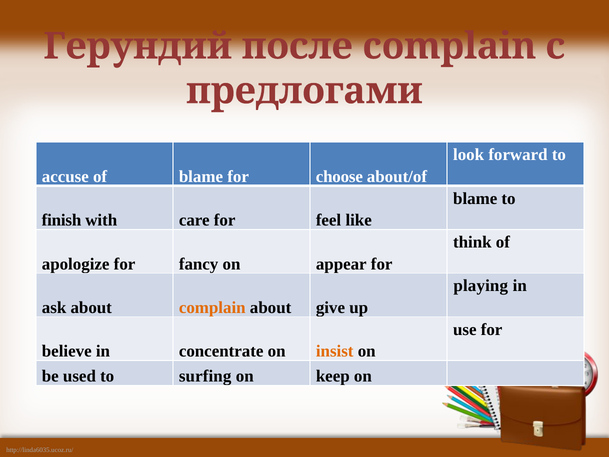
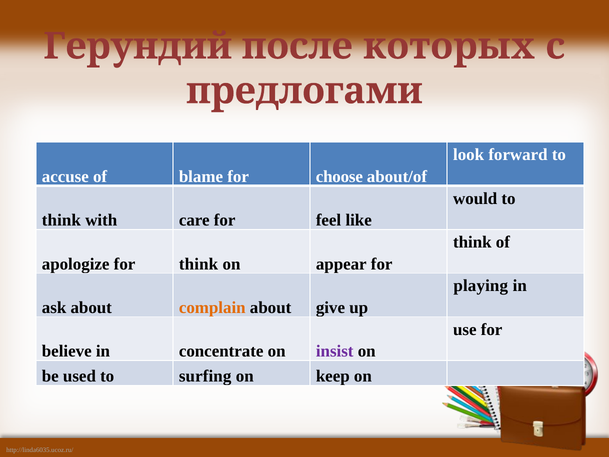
после complain: complain -> которых (449, 46)
blame: blame -> would (475, 198)
finish: finish -> think (61, 220)
apologize for fancy: fancy -> think (199, 264)
insist colour: orange -> purple (335, 351)
